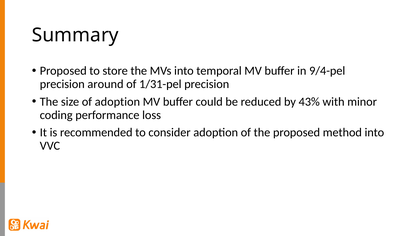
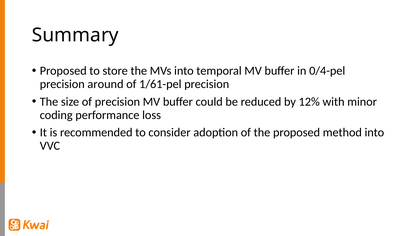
9/4-pel: 9/4-pel -> 0/4-pel (327, 71)
1/31-pel: 1/31-pel -> 1/61-pel (160, 84)
of adoption: adoption -> precision (117, 102)
43%: 43% -> 12% (309, 102)
